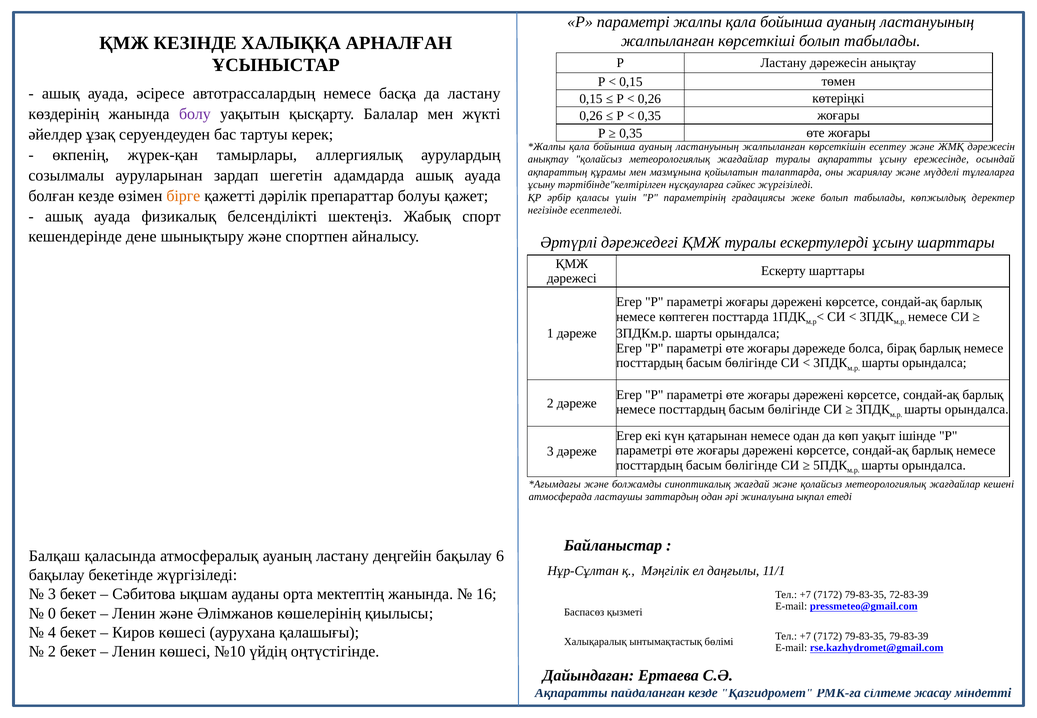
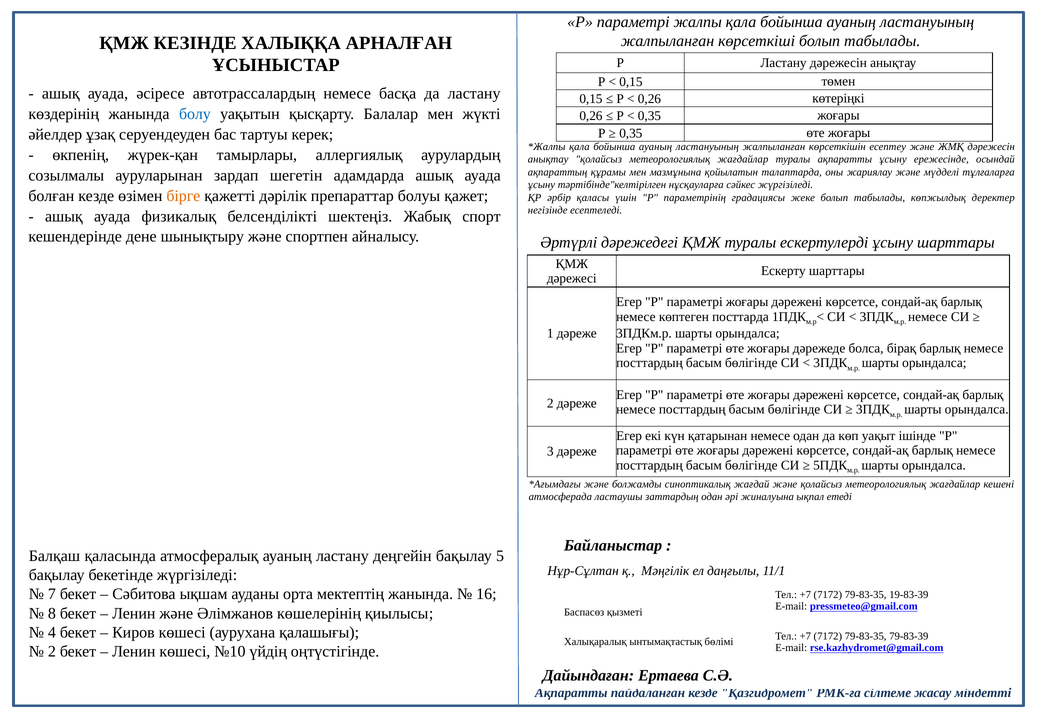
болу colour: purple -> blue (195, 114)
6: 6 -> 5 (500, 556)
3: 3 -> 7 (52, 594)
72-83-39: 72-83-39 -> 19-83-39 (909, 595)
0: 0 -> 8 (52, 613)
